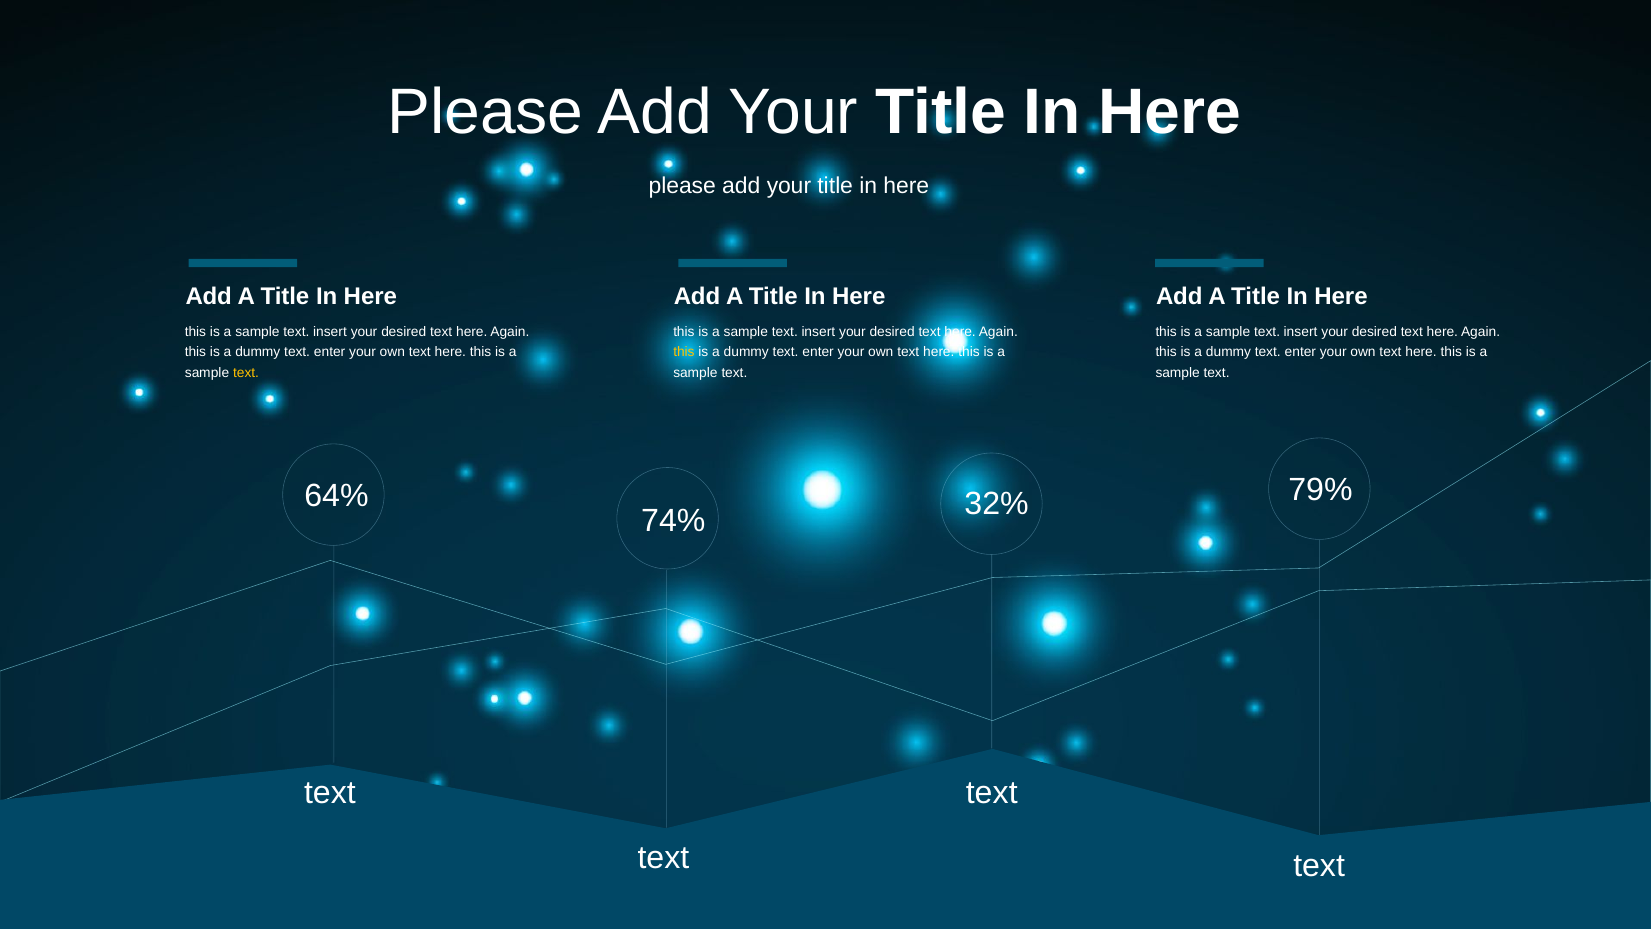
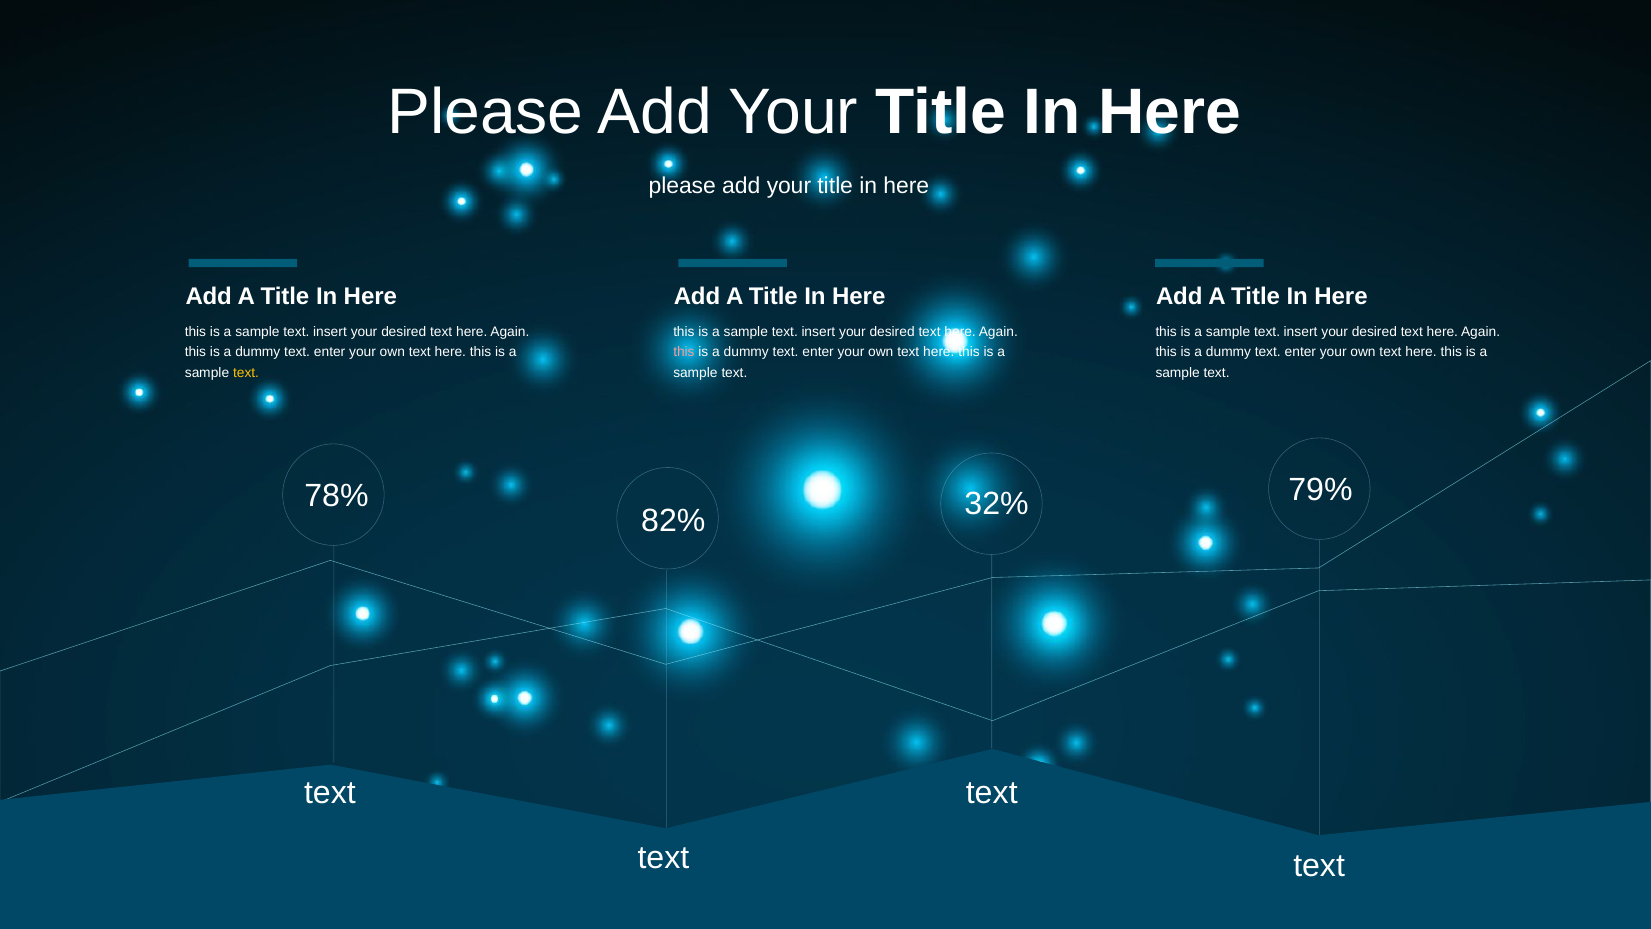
this colour: yellow -> pink (684, 352)
64%: 64% -> 78% (336, 496)
74%: 74% -> 82% (673, 521)
